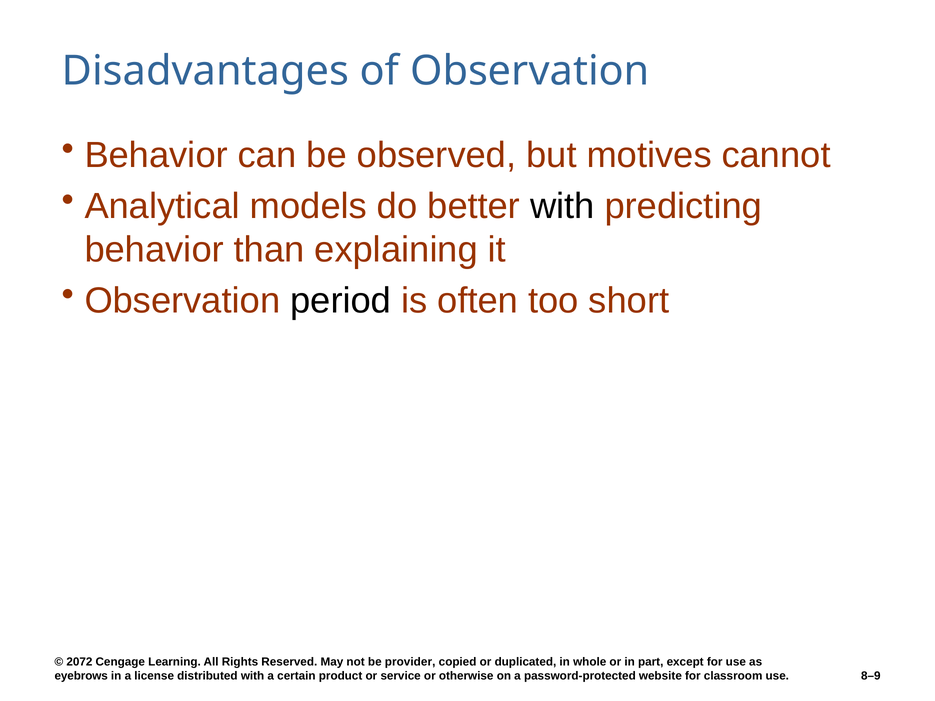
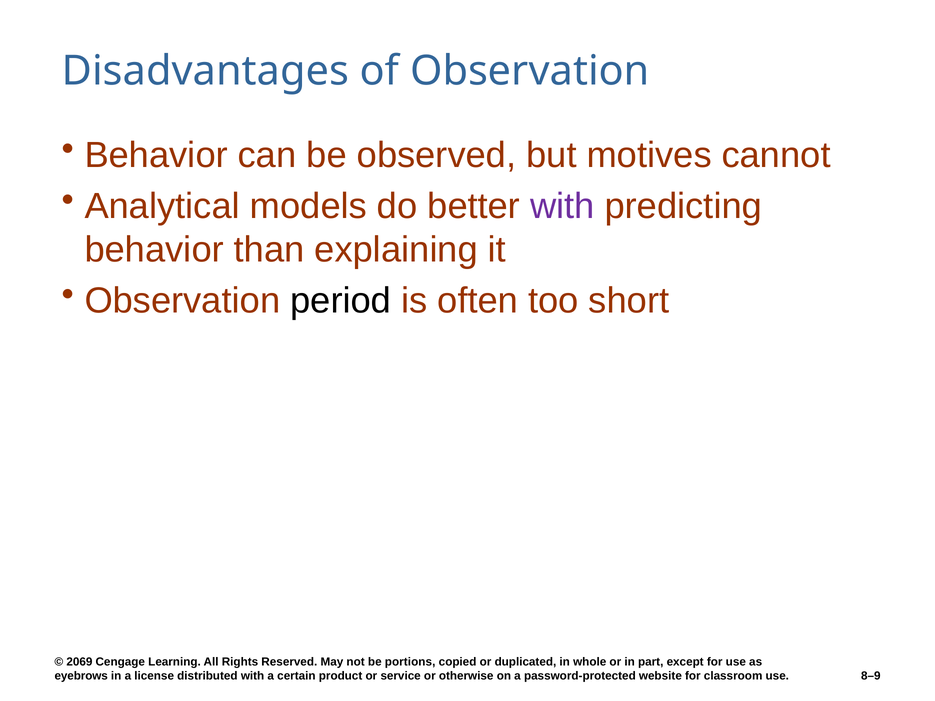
with colour: black -> purple (562, 206)
2072: 2072 -> 2069 (79, 662)
provider: provider -> portions (410, 662)
